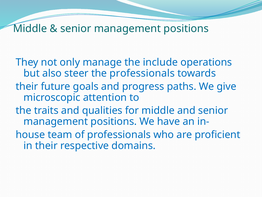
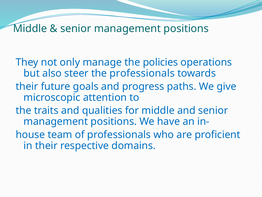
include: include -> policies (160, 62)
